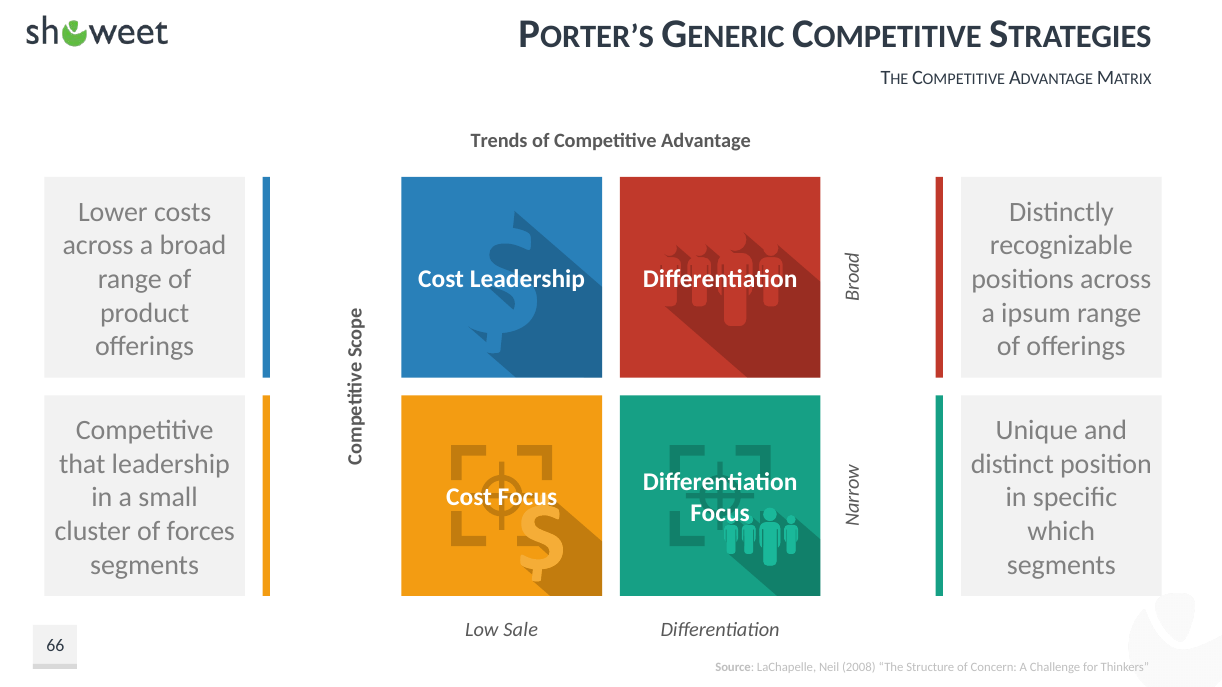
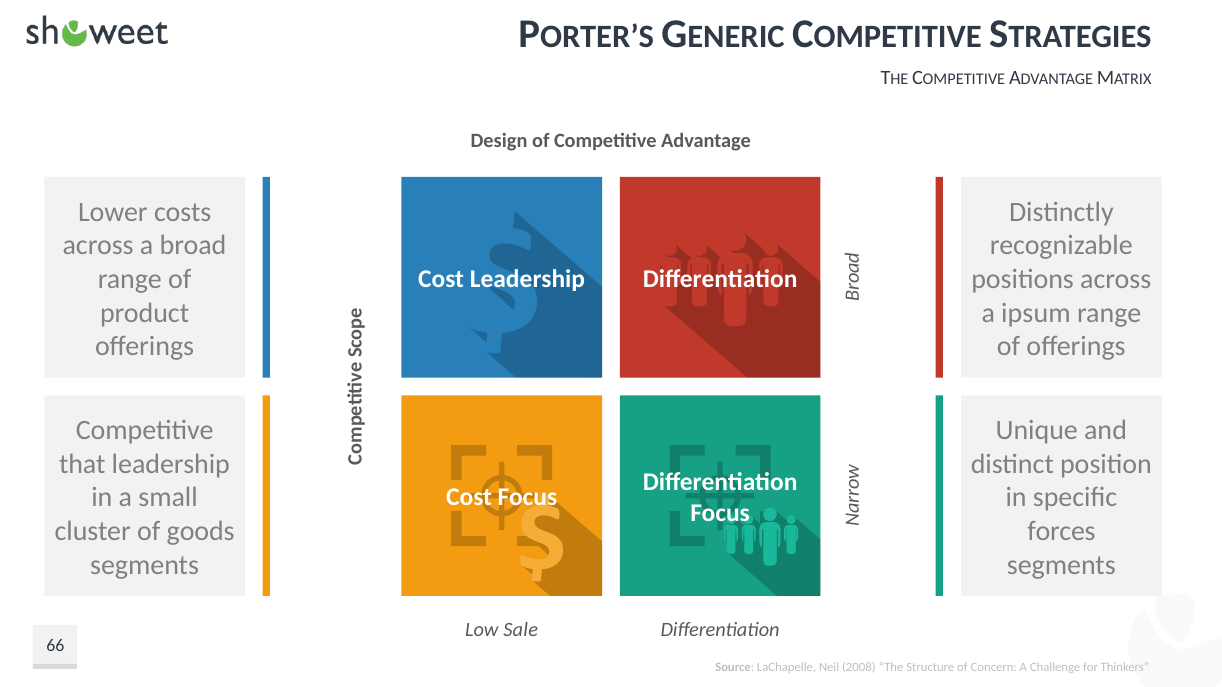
Trends: Trends -> Design (499, 141)
forces: forces -> goods (201, 531)
which: which -> forces (1061, 531)
